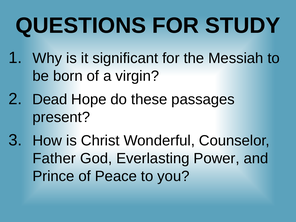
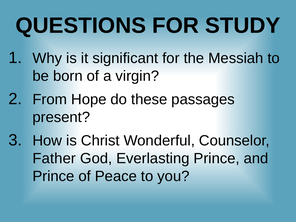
Dead: Dead -> From (50, 99)
Everlasting Power: Power -> Prince (217, 158)
